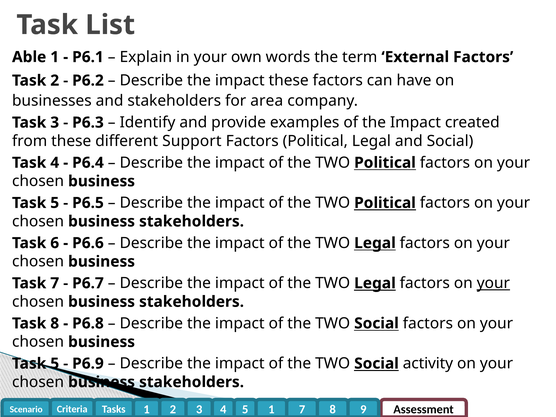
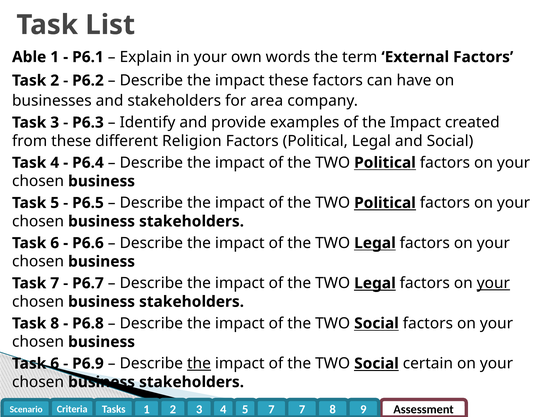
Support: Support -> Religion (192, 141)
5: 5 -> 6 (55, 364)
the underline: none -> present (199, 364)
activity: activity -> certain (428, 364)
5 1: 1 -> 7 (271, 410)
